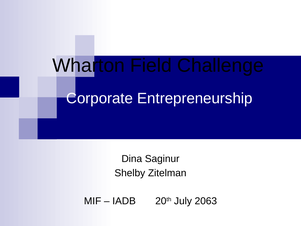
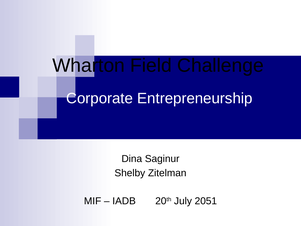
2063: 2063 -> 2051 (206, 201)
